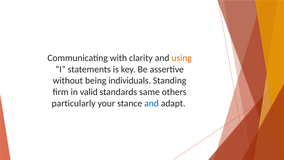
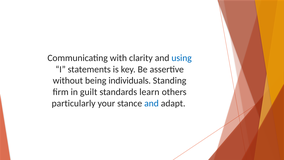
using colour: orange -> blue (182, 58)
valid: valid -> guilt (89, 92)
same: same -> learn (149, 92)
